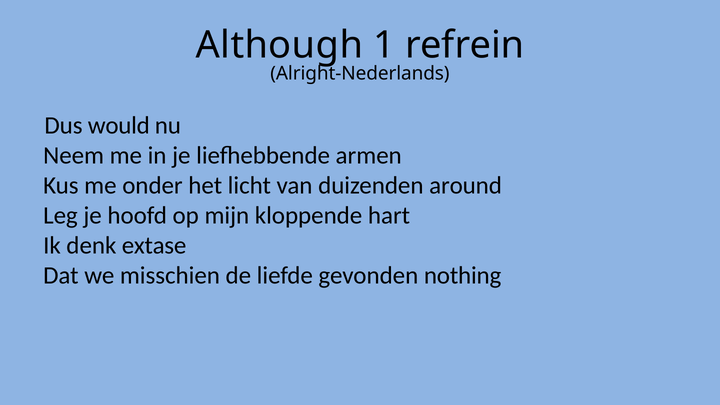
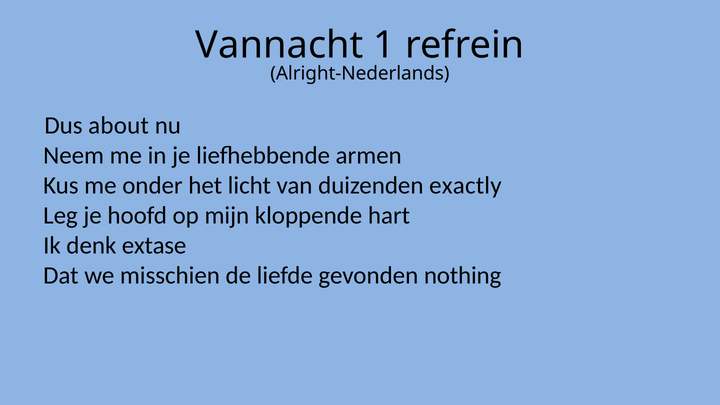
Although: Although -> Vannacht (280, 45)
would: would -> about (119, 126)
around: around -> exactly (465, 186)
